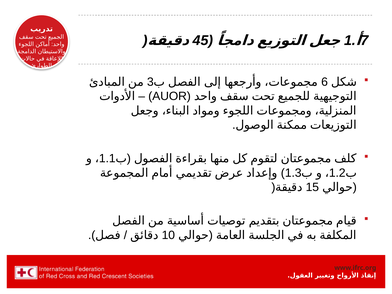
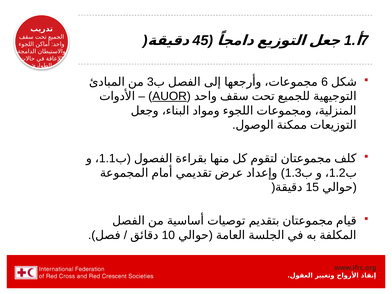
AUOR underline: none -> present (170, 96)
